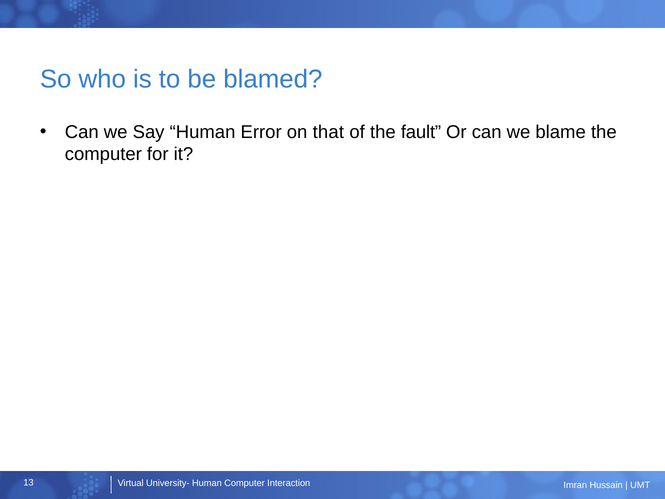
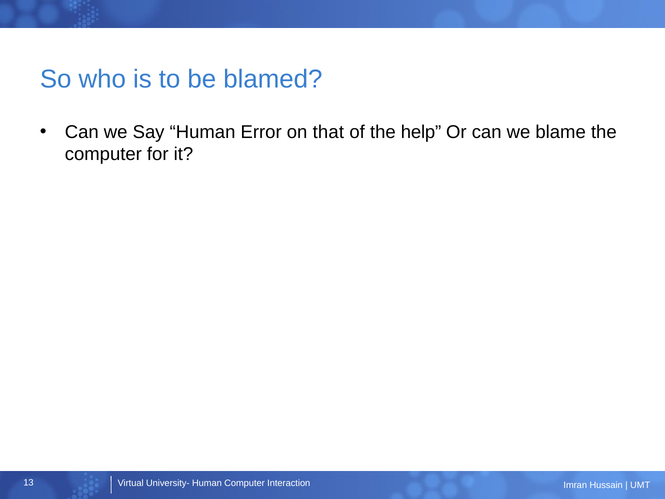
fault: fault -> help (421, 132)
